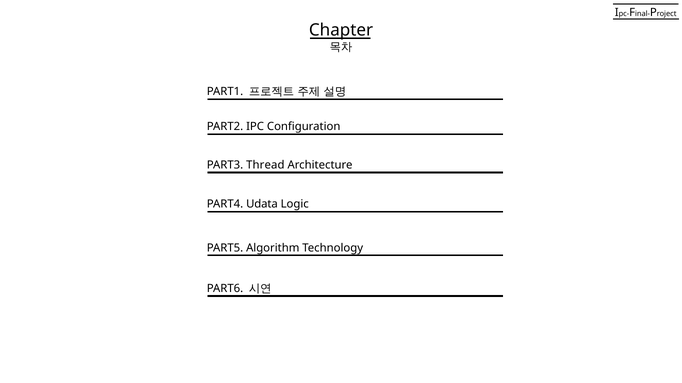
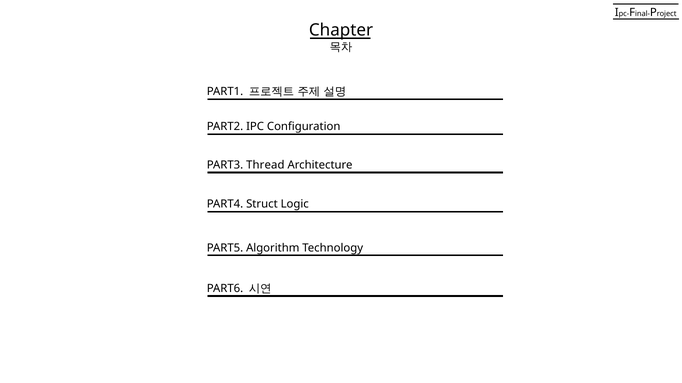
Udata: Udata -> Struct (262, 205)
